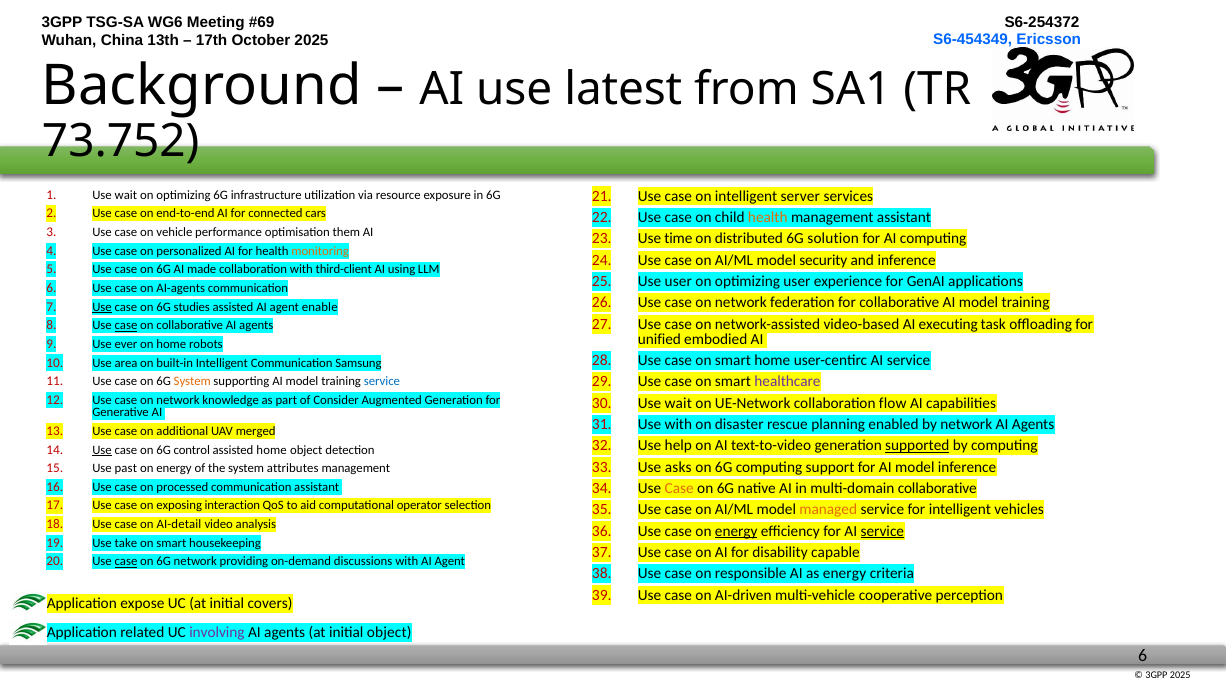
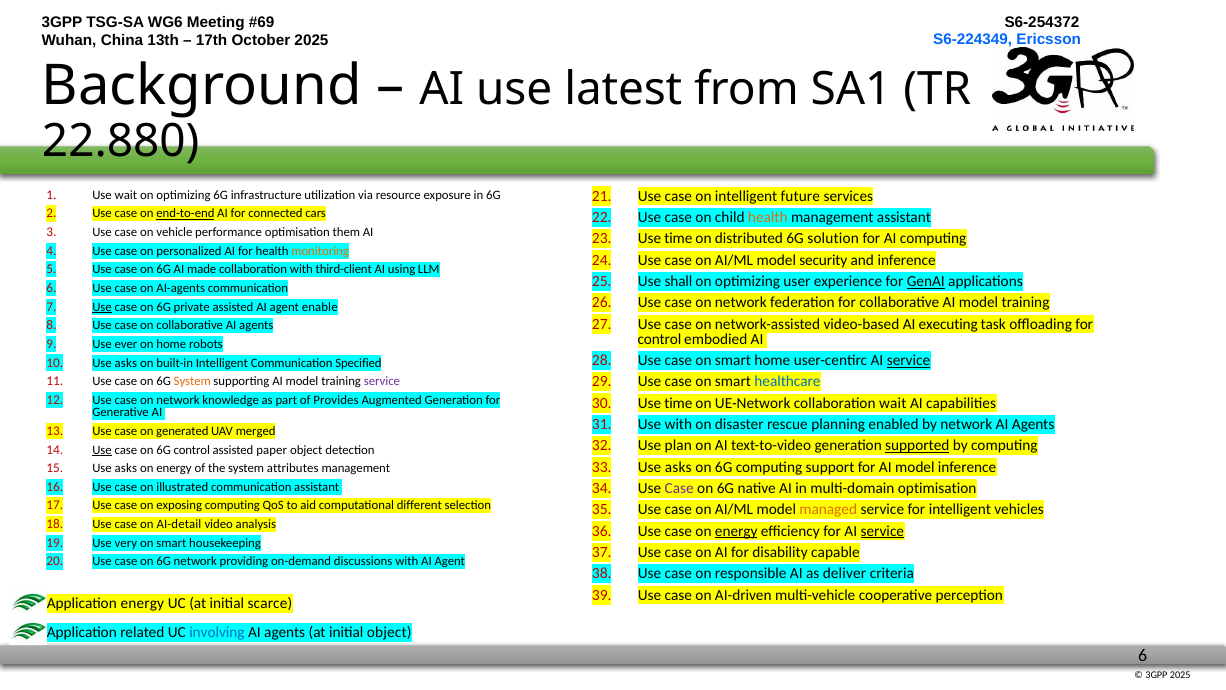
S6-454349: S6-454349 -> S6-224349 (973, 39)
73.752: 73.752 -> 22.880 (121, 141)
server: server -> future (800, 196)
end-to-end underline: none -> present (185, 214)
Use user: user -> shall (678, 281)
GenAI underline: none -> present (926, 281)
studies: studies -> private (192, 307)
case underline: present -> none (126, 325)
unified: unified -> control (659, 339)
service underline: none -> present (909, 360)
area: area -> asks (126, 363)
Samsung: Samsung -> Specified (358, 363)
healthcare colour: purple -> blue (787, 382)
service colour: blue -> purple (382, 381)
Consider: Consider -> Provides (336, 400)
wait: wait -> time (678, 403)
collaboration flow: flow -> wait (893, 403)
additional: additional -> generated (182, 431)
help: help -> plan (678, 446)
assisted home: home -> paper (272, 450)
past: past -> asks (126, 468)
processed: processed -> illustrated (182, 487)
Case colour: orange -> purple (679, 488)
multi-domain collaborative: collaborative -> optimisation (937, 488)
exposing interaction: interaction -> computing (232, 505)
operator: operator -> different (419, 505)
take: take -> very (126, 543)
case underline: present -> none (126, 561)
as energy: energy -> deliver (845, 574)
Application expose: expose -> energy (142, 603)
covers: covers -> scarce (270, 603)
involving colour: purple -> blue (217, 633)
